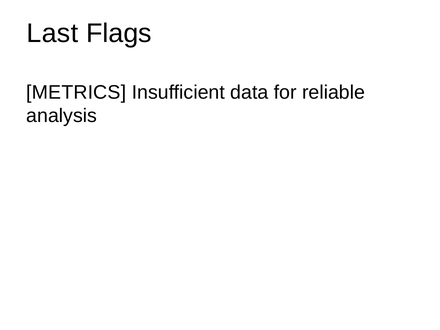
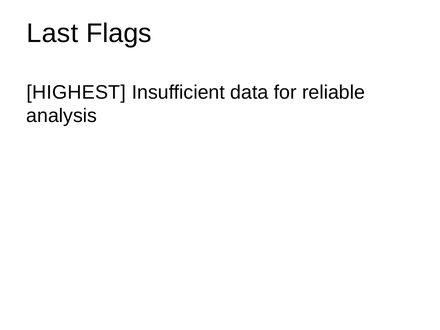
METRICS: METRICS -> HIGHEST (76, 92)
